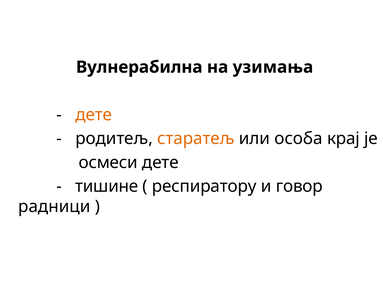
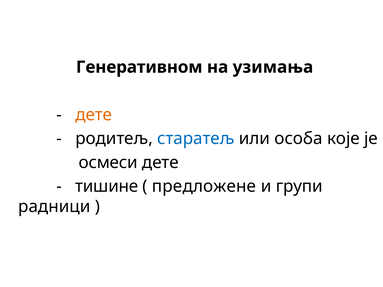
Вулнерабилна: Вулнерабилна -> Генеративном (139, 67)
старатељ colour: orange -> blue (196, 139)
крај: крај -> које (343, 139)
респиратору: респиратору -> предложене (204, 186)
говор: говор -> групи (299, 186)
